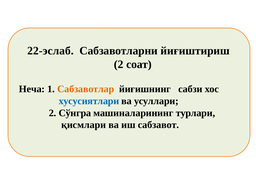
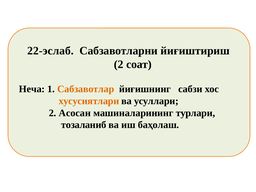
хусусиятлари colour: blue -> orange (89, 101)
Сўнгра: Сўнгра -> Асосан (75, 113)
қисмлари: қисмлари -> тозаланиб (84, 125)
сабзавот: сабзавот -> баҳолаш (159, 125)
